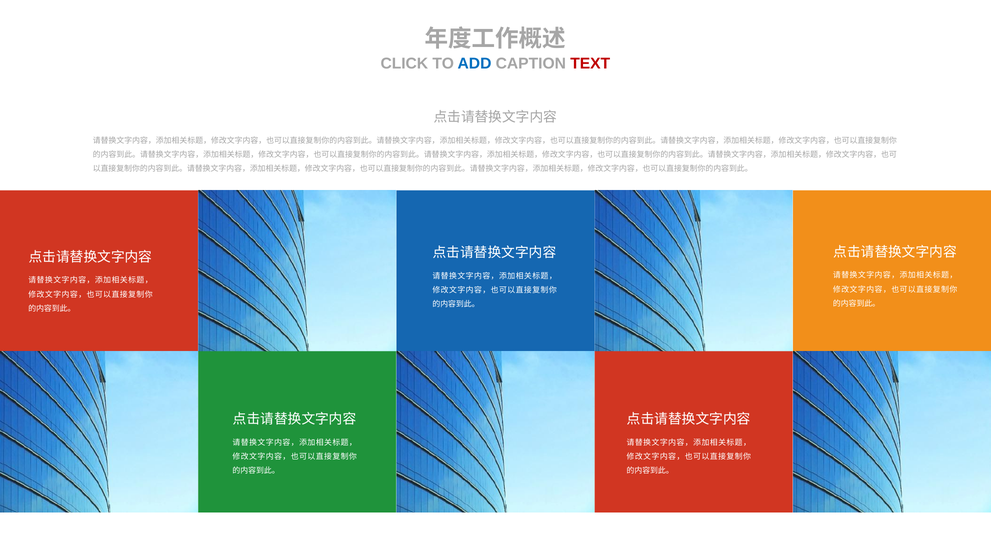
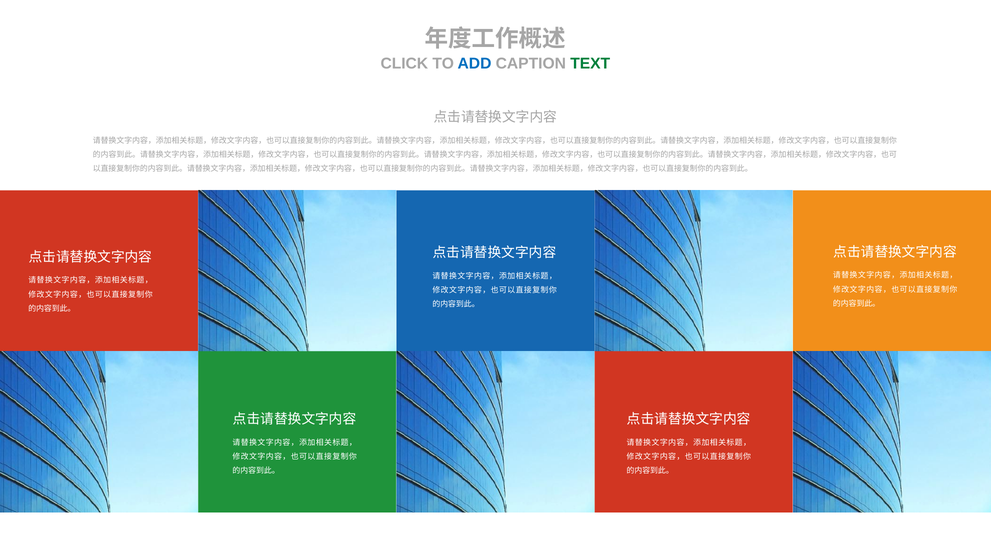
TEXT colour: red -> green (590, 64)
